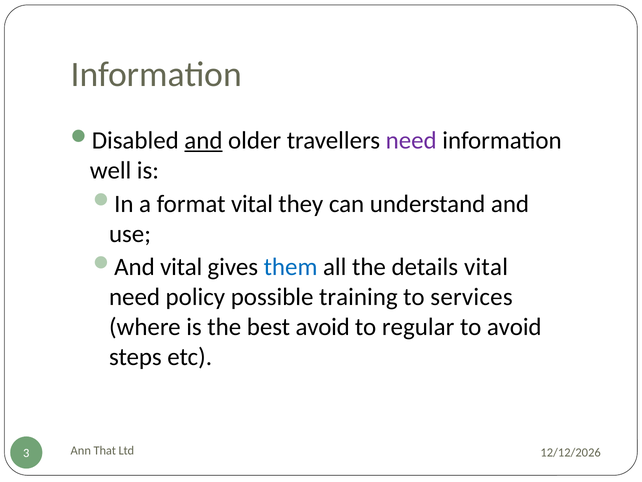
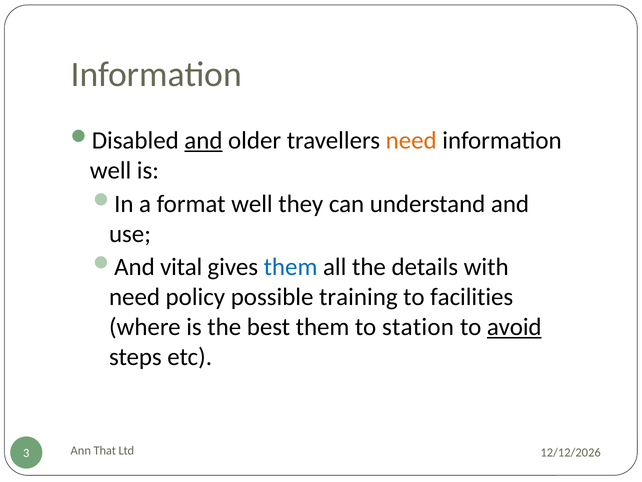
need colour: purple -> orange (411, 140)
format vital: vital -> well (252, 204)
details vital: vital -> with (486, 267)
services: services -> facilities (472, 297)
best avoid: avoid -> them (323, 327)
regular: regular -> station (418, 327)
avoid underline: none -> present (514, 327)
